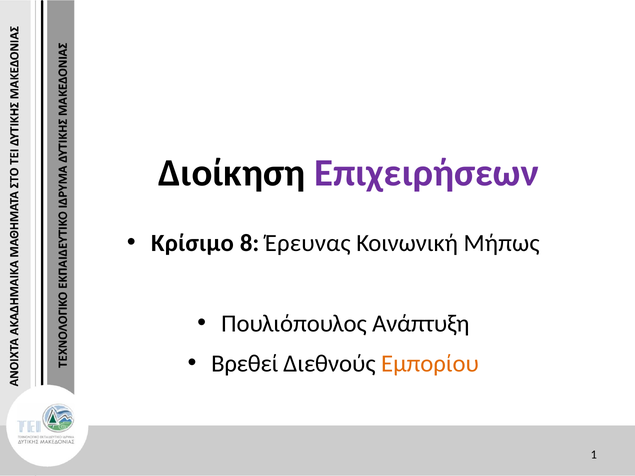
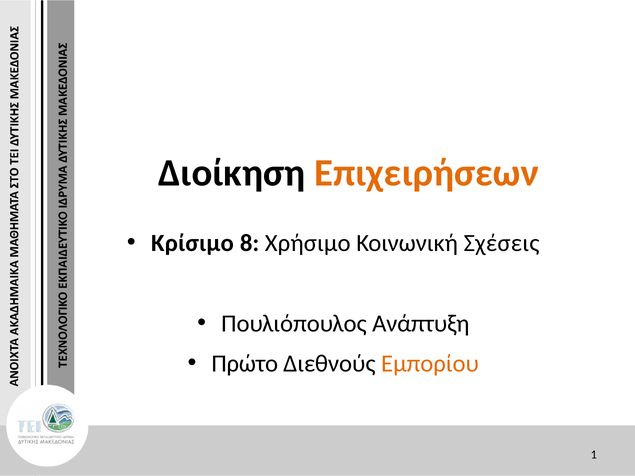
Επιχειρήσεων colour: purple -> orange (427, 173)
Έρευνας: Έρευνας -> Χρήσιμο (308, 243)
Μήπως: Μήπως -> Σχέσεις (502, 243)
Βρεθεί: Βρεθεί -> Πρώτο (245, 364)
